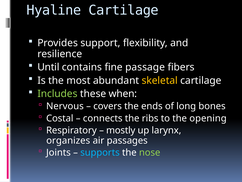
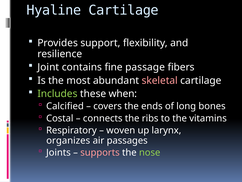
Until: Until -> Joint (48, 67)
skeletal colour: yellow -> pink (160, 80)
Nervous: Nervous -> Calcified (65, 106)
opening: opening -> vitamins (208, 118)
mostly: mostly -> woven (121, 130)
supports colour: light blue -> pink (100, 152)
